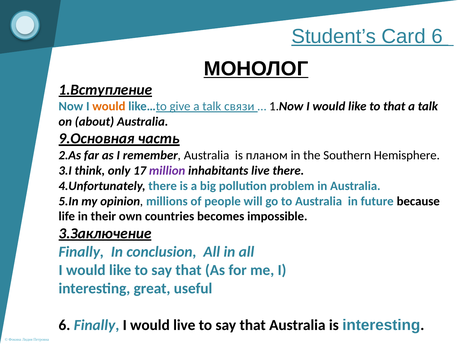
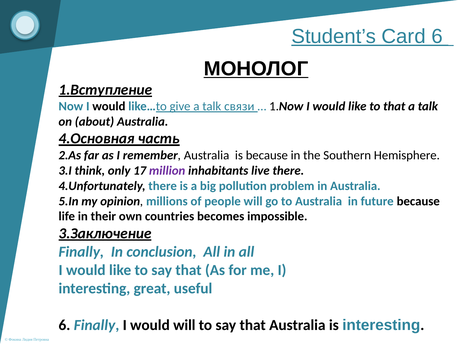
would colour: orange -> black (109, 106)
9.Основная: 9.Основная -> 4.Основная (97, 138)
is планом: планом -> because (267, 155)
would live: live -> will (184, 325)
